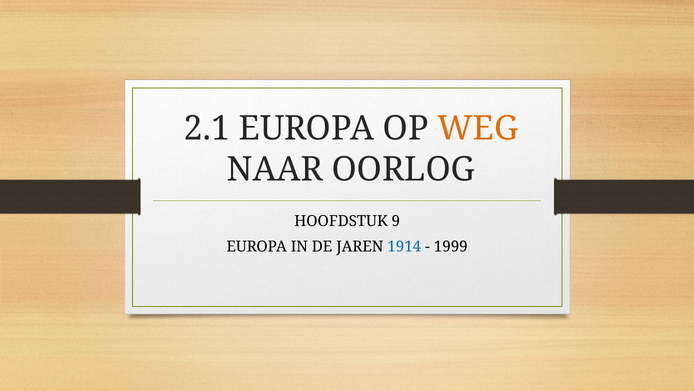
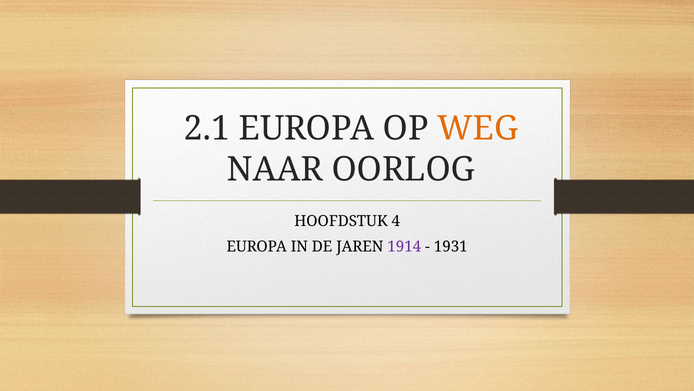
9: 9 -> 4 (396, 221)
1914 colour: blue -> purple (404, 247)
1999: 1999 -> 1931 (451, 247)
